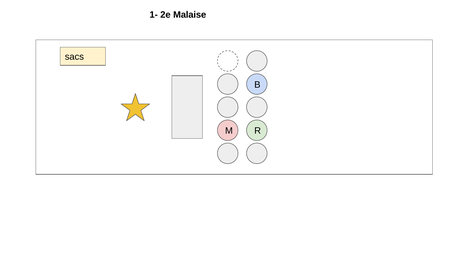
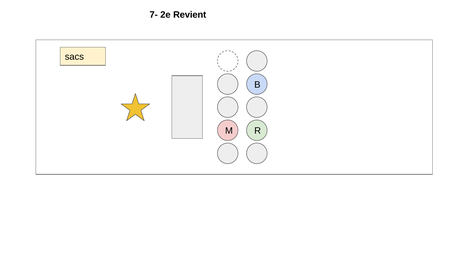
1-: 1- -> 7- (154, 15)
Malaise: Malaise -> Revient (190, 15)
